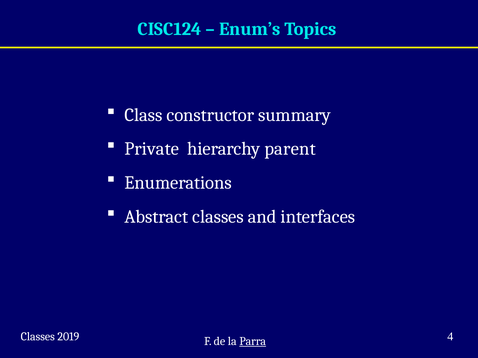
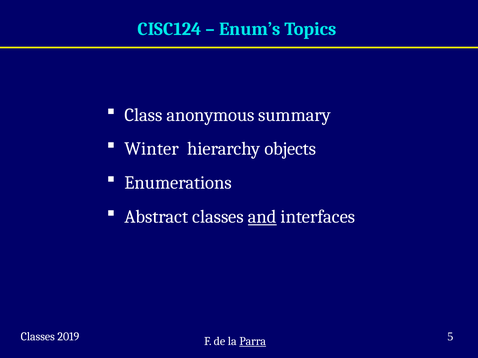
constructor: constructor -> anonymous (210, 115)
Private: Private -> Winter (152, 149)
parent: parent -> objects (290, 149)
and underline: none -> present (262, 217)
4: 4 -> 5 (450, 337)
